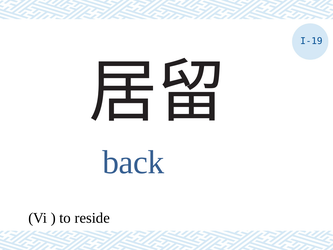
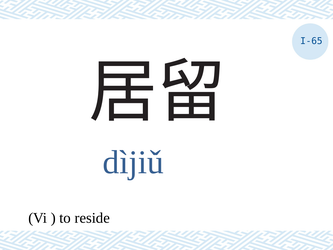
I-19: I-19 -> I-65 (311, 41)
back: back -> dìjiǔ (133, 162)
